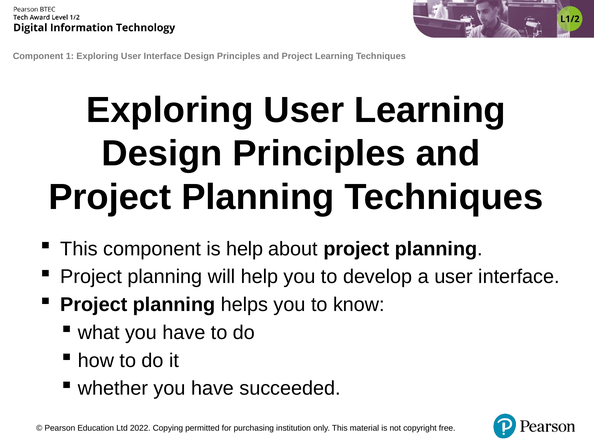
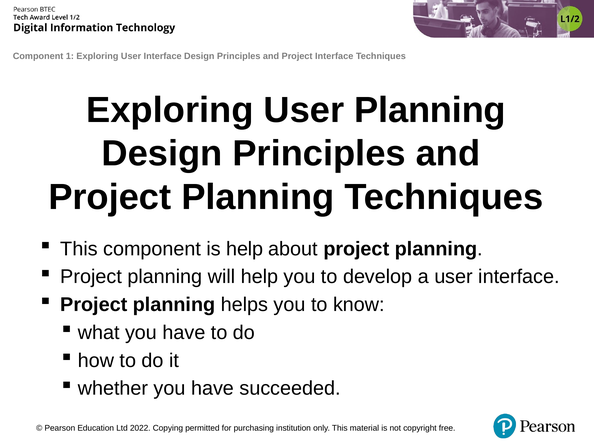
Project Learning: Learning -> Interface (334, 56)
User Learning: Learning -> Planning (430, 110)
